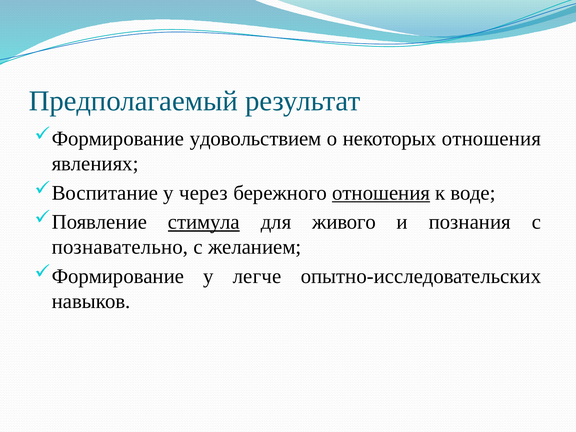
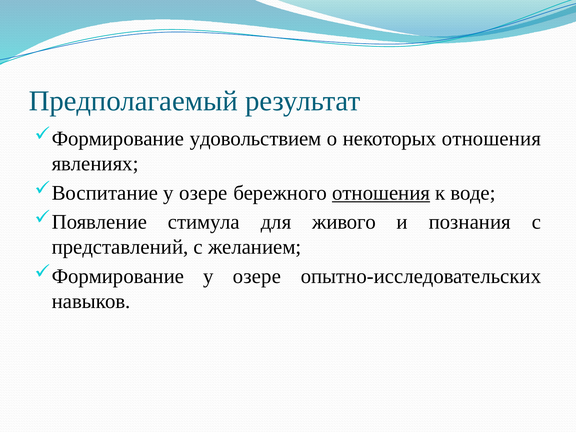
через: через -> озере (203, 193)
стимула underline: present -> none (204, 222)
познавательно: познавательно -> представлений (120, 247)
легче: легче -> озере (257, 276)
